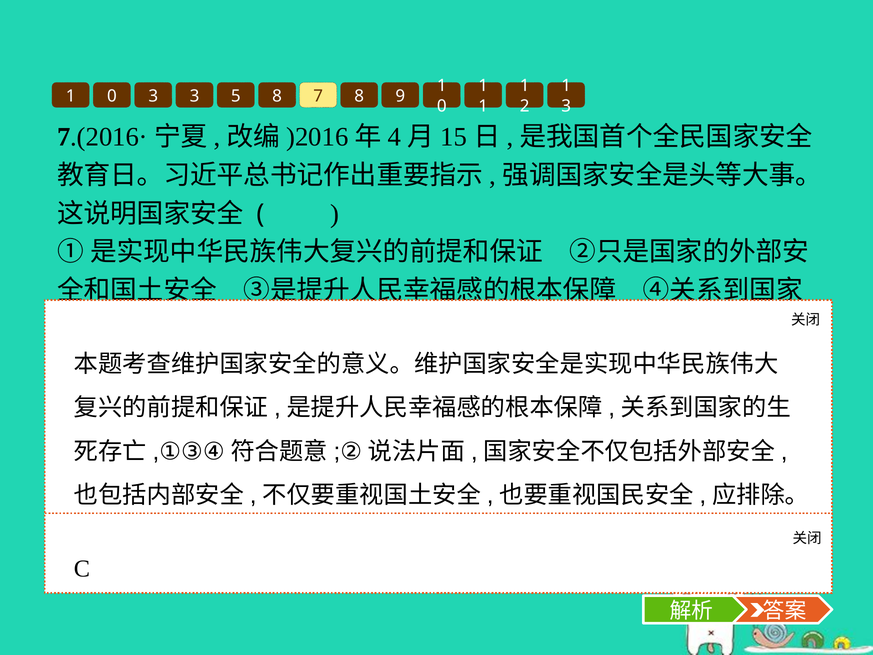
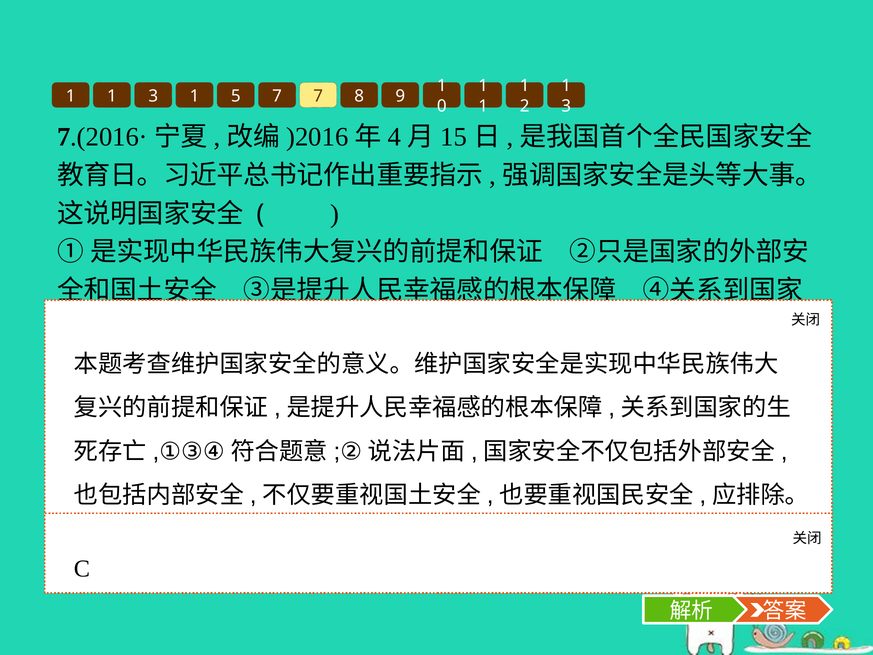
0: 0 -> 1 (112, 96)
3 3: 3 -> 1 (195, 96)
5 8: 8 -> 7 (277, 96)
